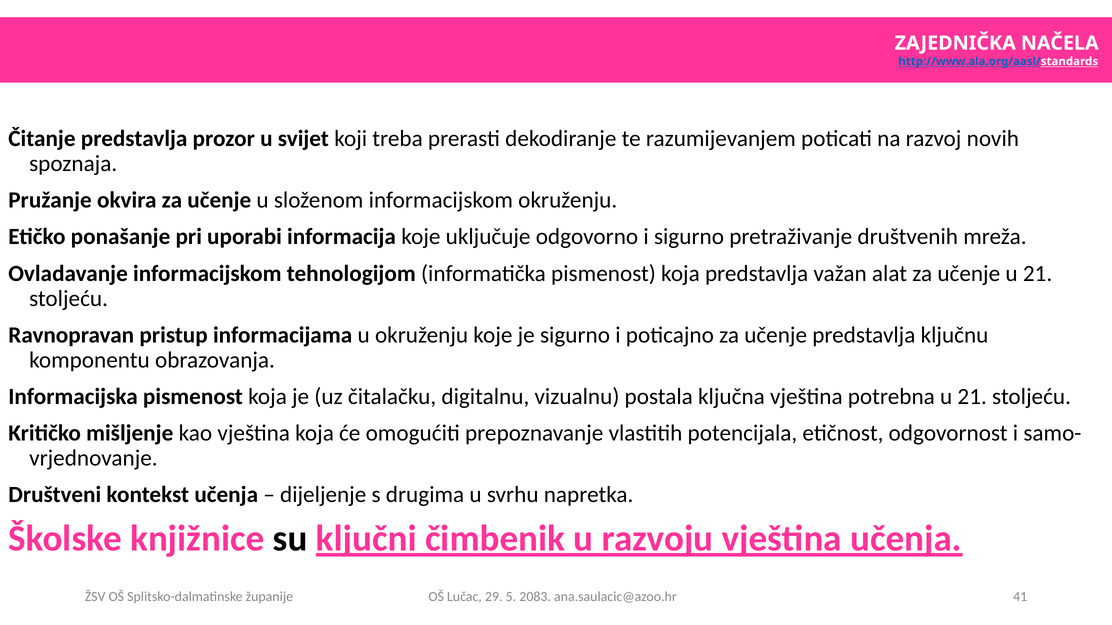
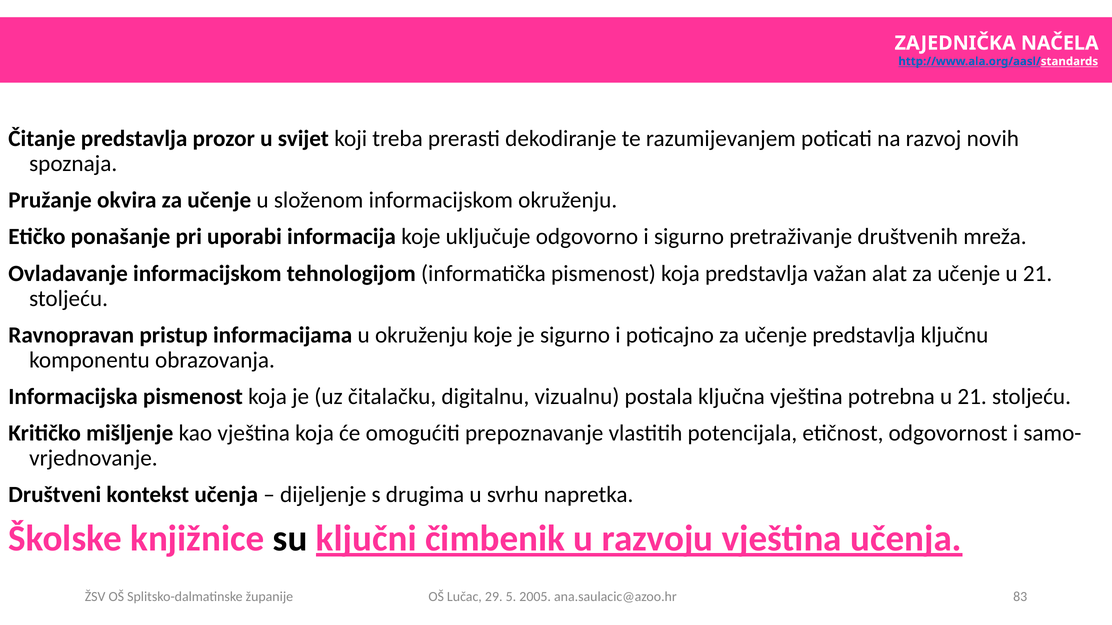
2083: 2083 -> 2005 (535, 597)
41: 41 -> 83 (1020, 597)
